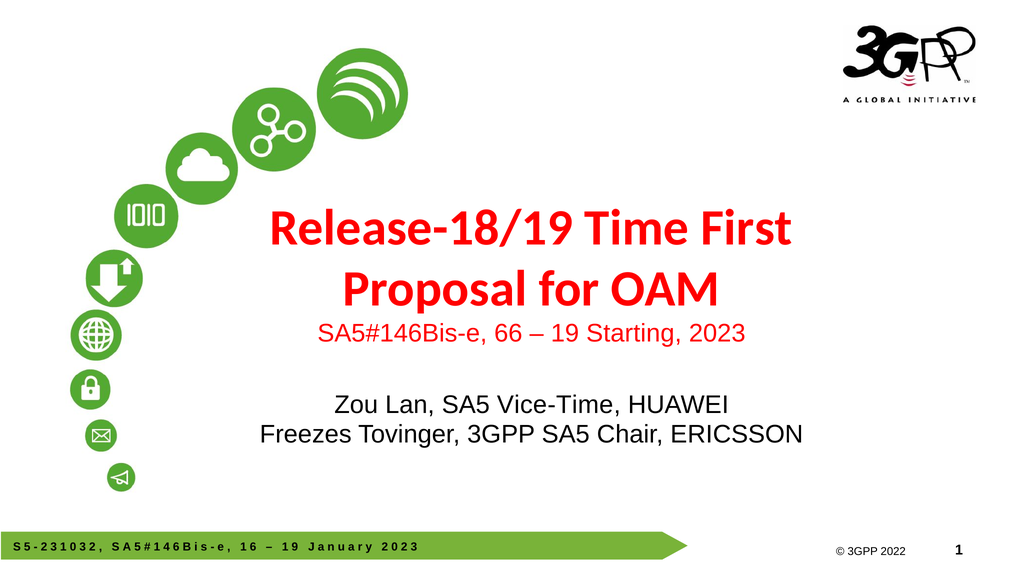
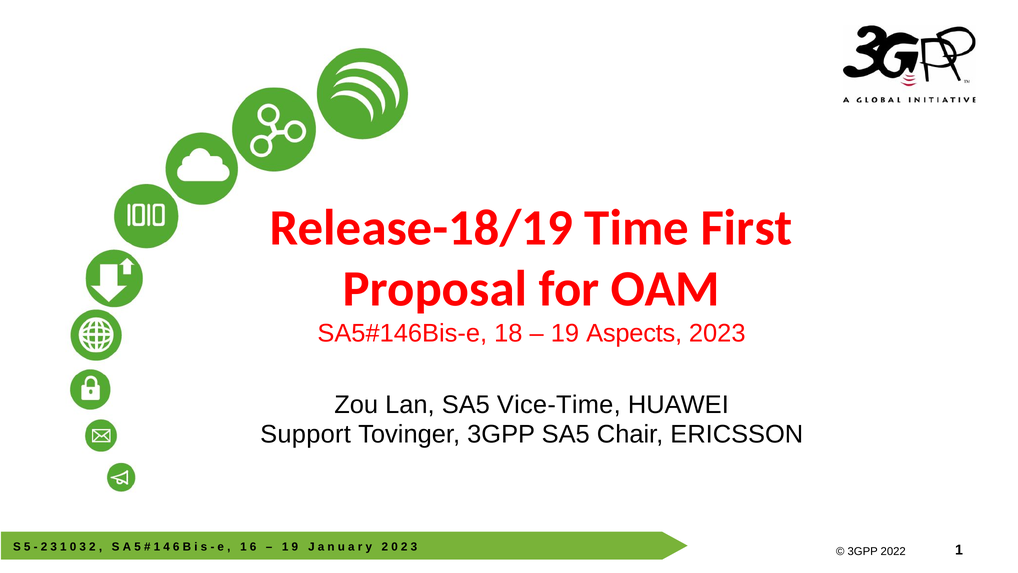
66: 66 -> 18 (508, 333)
Starting: Starting -> Aspects (634, 333)
Freezes: Freezes -> Support (306, 434)
